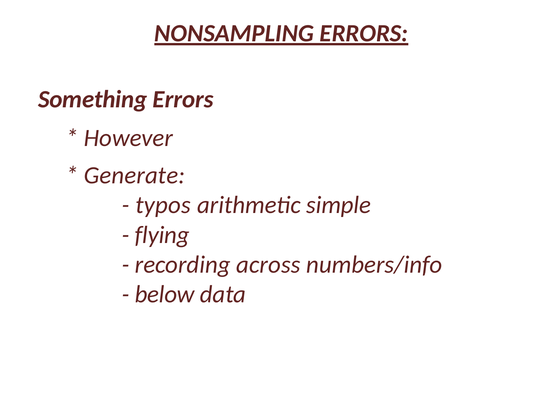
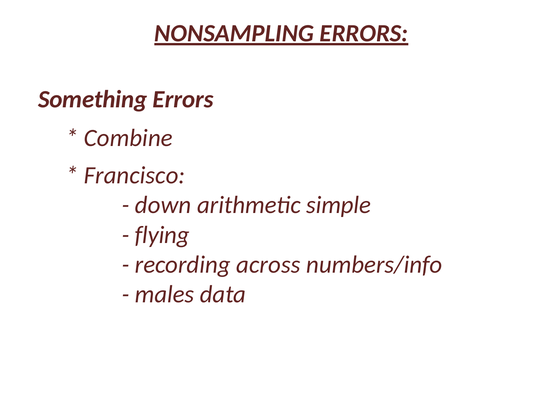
However: However -> Combine (128, 138)
Generate: Generate -> Francisco (134, 175)
typos: typos -> down (163, 205)
below: below -> males (165, 294)
